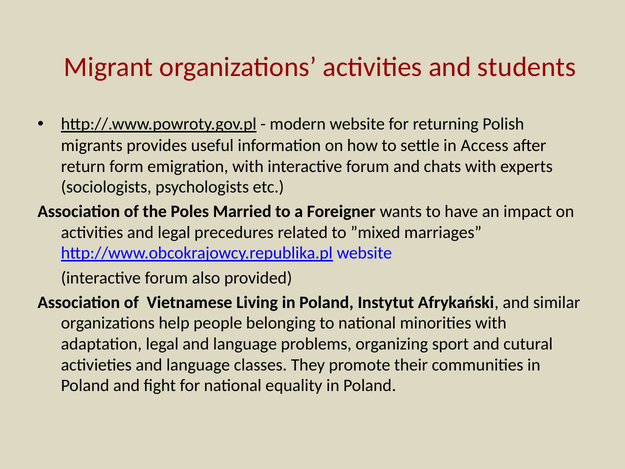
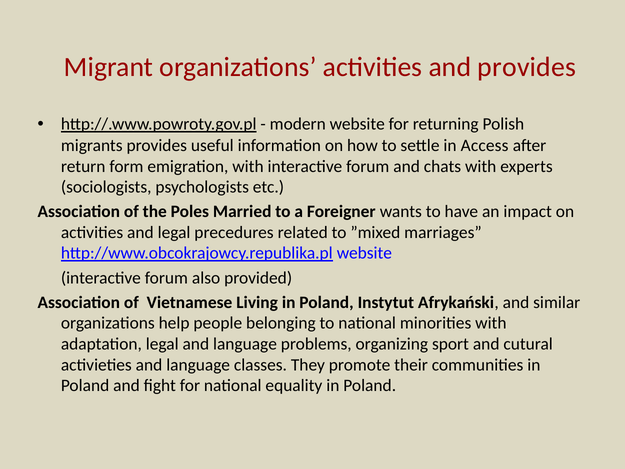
and students: students -> provides (527, 67)
